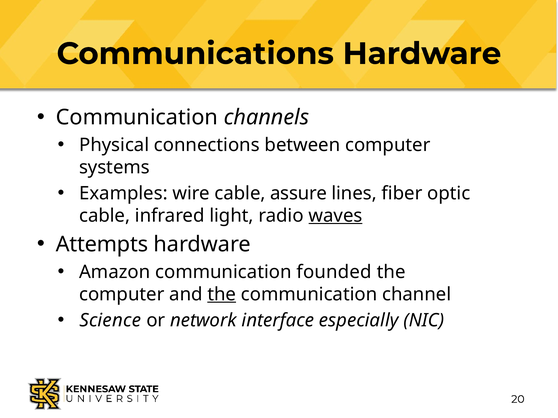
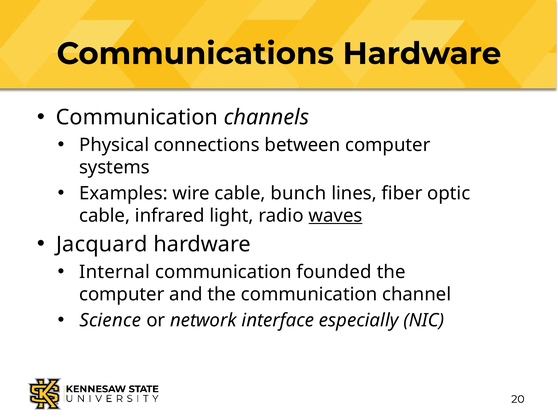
assure: assure -> bunch (298, 194)
Attempts: Attempts -> Jacquard (102, 245)
Amazon: Amazon -> Internal (115, 272)
the underline: present -> none (222, 295)
